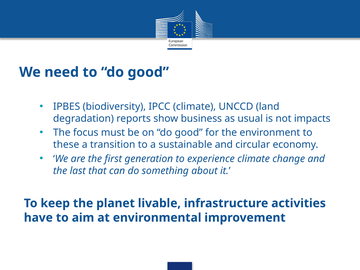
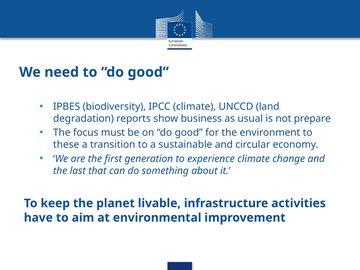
impacts: impacts -> prepare (312, 119)
